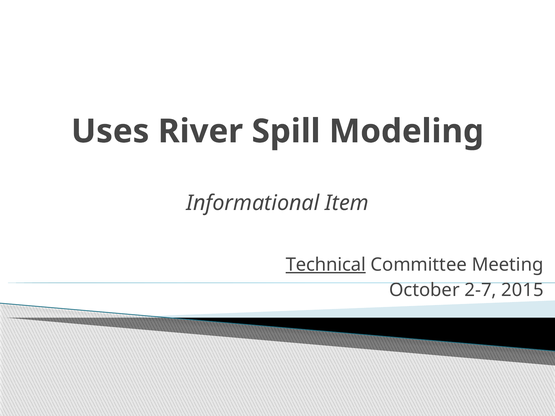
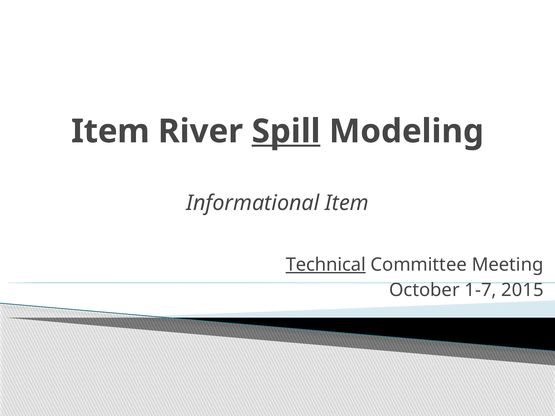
Uses: Uses -> Item (110, 131)
Spill underline: none -> present (286, 131)
2-7: 2-7 -> 1-7 (481, 290)
